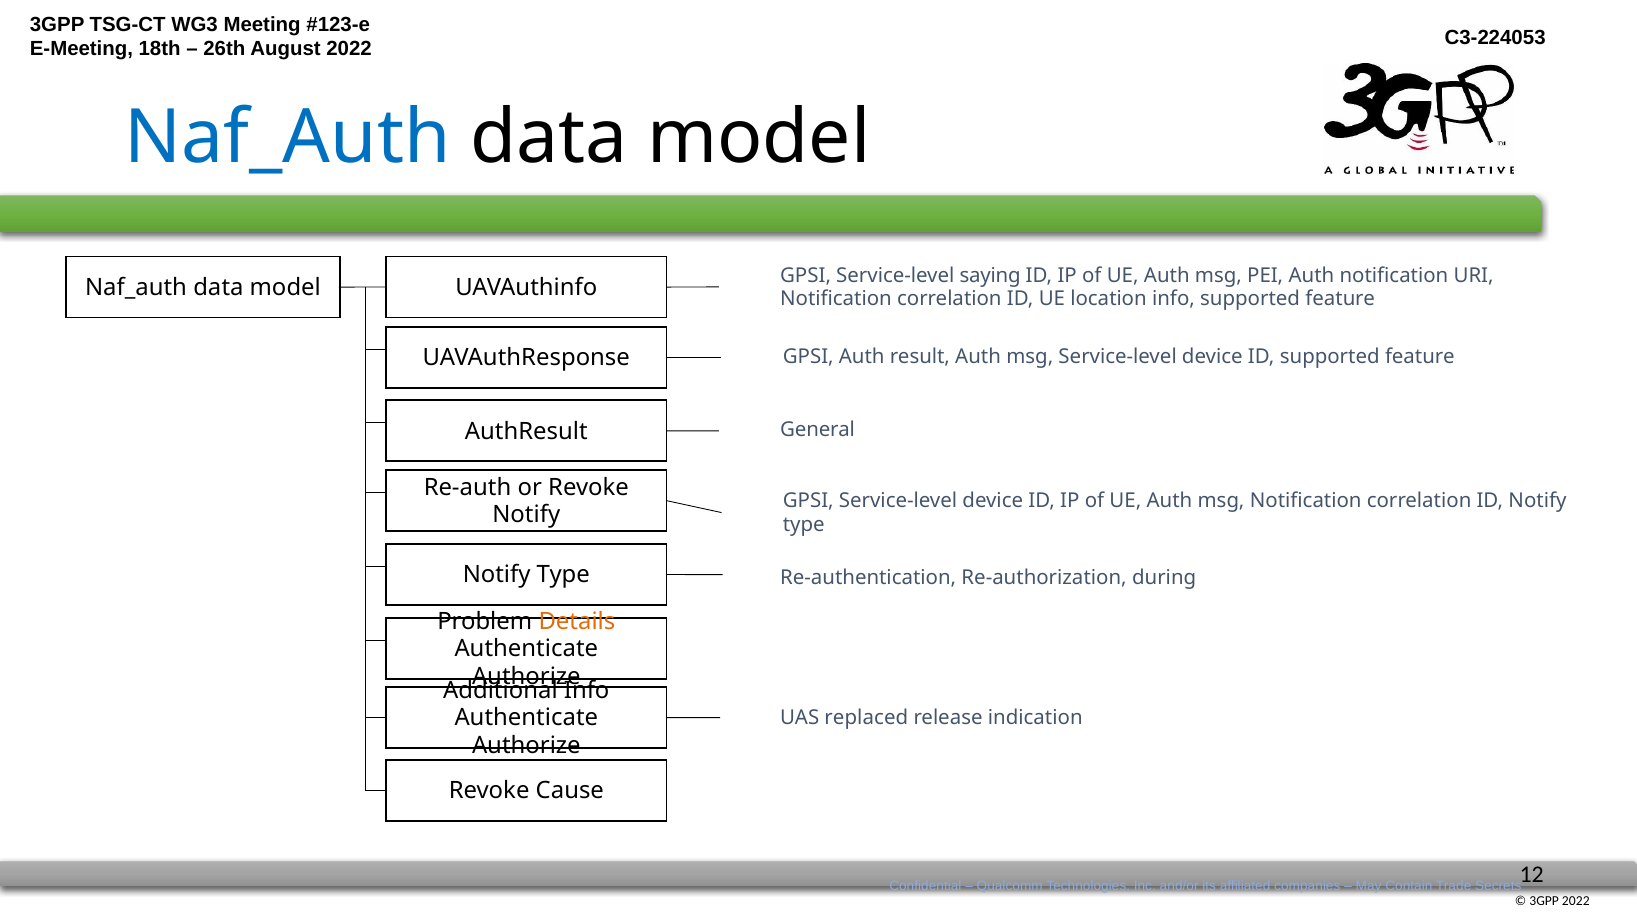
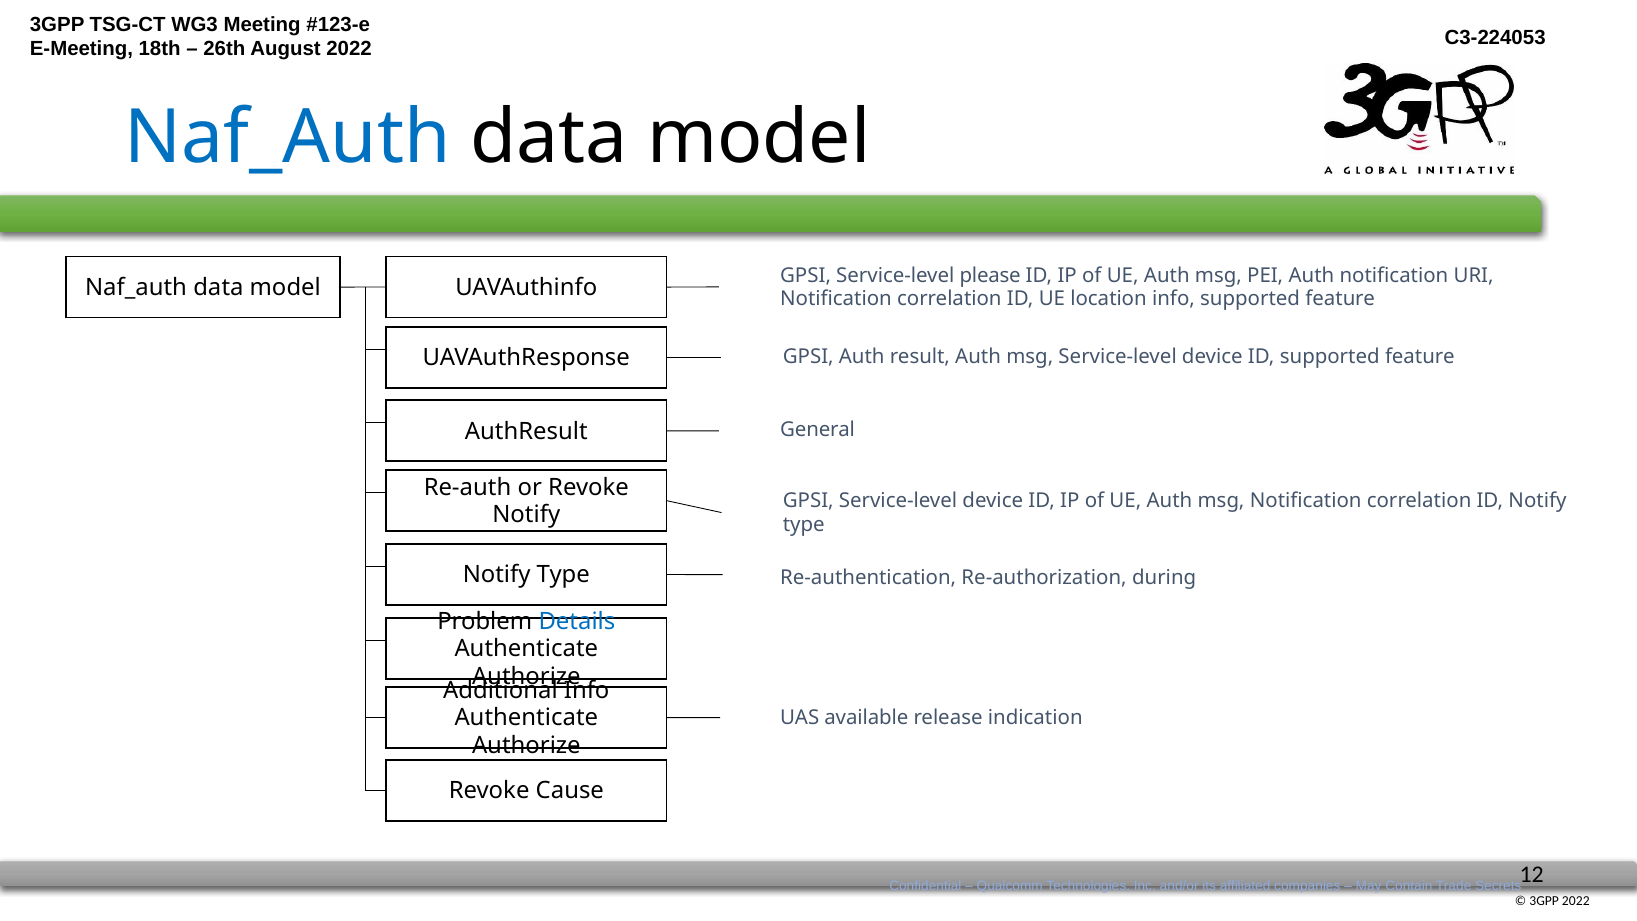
saying: saying -> please (990, 275)
Details colour: orange -> blue (577, 621)
replaced: replaced -> available (866, 718)
